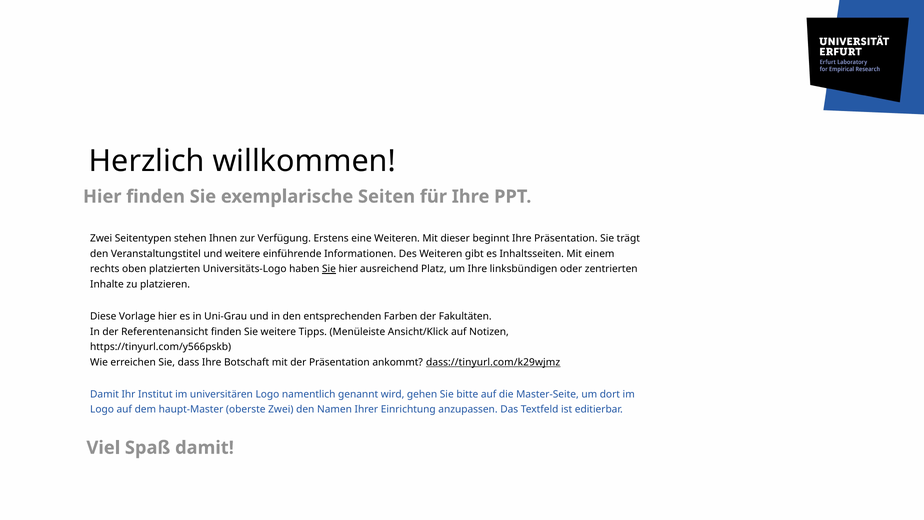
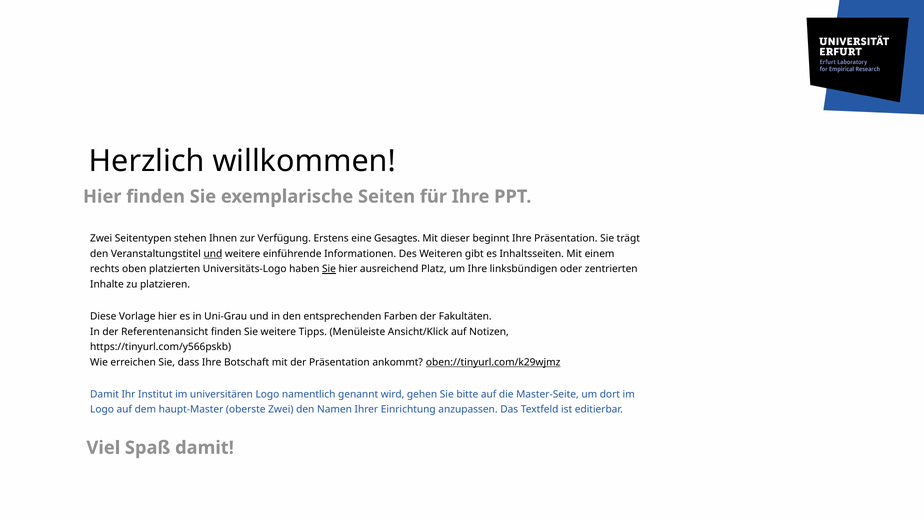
eine Weiteren: Weiteren -> Gesagtes (397, 238)
und underline: none -> present (213, 254)
dass://tinyurl.com/k29wjmz: dass://tinyurl.com/k29wjmz -> oben://tinyurl.com/k29wjmz (493, 362)
